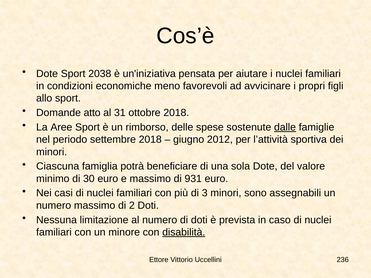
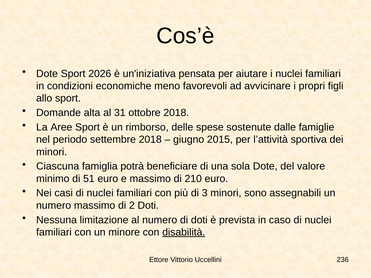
2038: 2038 -> 2026 (100, 74)
atto: atto -> alta (92, 113)
dalle underline: present -> none (285, 127)
2012: 2012 -> 2015 (220, 140)
30: 30 -> 51 (89, 179)
931: 931 -> 210 (193, 179)
